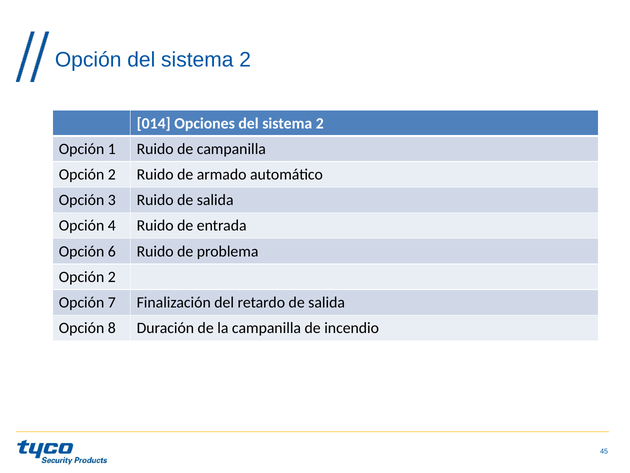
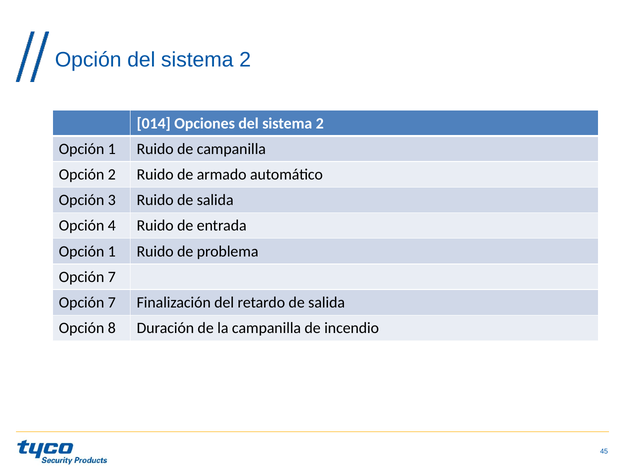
6: 6 -> 1 (112, 251)
2: 2 -> 7 (112, 277)
